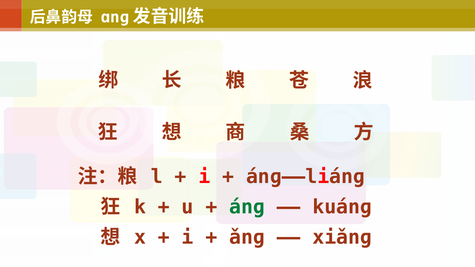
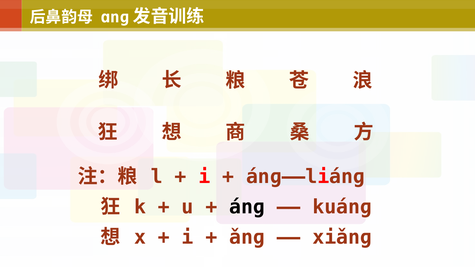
ánɡ colour: green -> black (247, 207)
